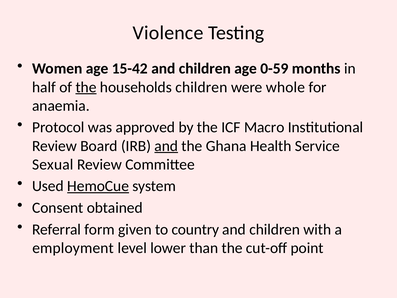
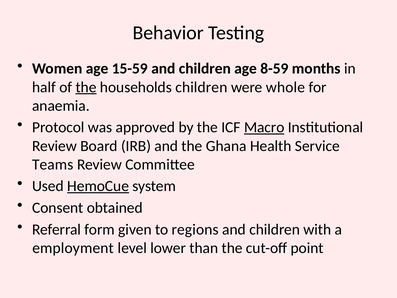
Violence: Violence -> Behavior (168, 33)
15-42: 15-42 -> 15-59 (130, 69)
0-59: 0-59 -> 8-59 (274, 69)
Macro underline: none -> present (264, 127)
and underline: present -> none (166, 146)
Sexual: Sexual -> Teams (53, 164)
country: country -> regions (195, 229)
